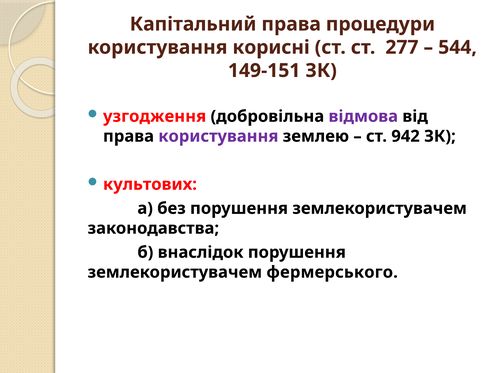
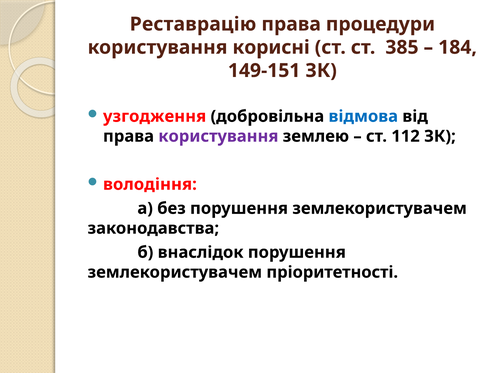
Капітальний: Капітальний -> Реставрацію (193, 24)
277: 277 -> 385 (402, 47)
544: 544 -> 184 (458, 47)
відмова colour: purple -> blue (363, 117)
942: 942 -> 112 (406, 136)
культових: культових -> володіння (150, 185)
фермерського: фермерського -> пріоритетності (332, 273)
